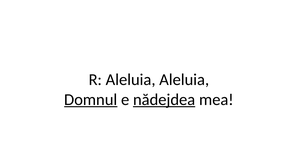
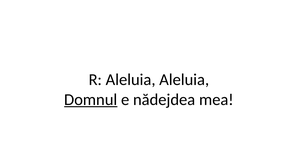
nădejdea underline: present -> none (164, 99)
